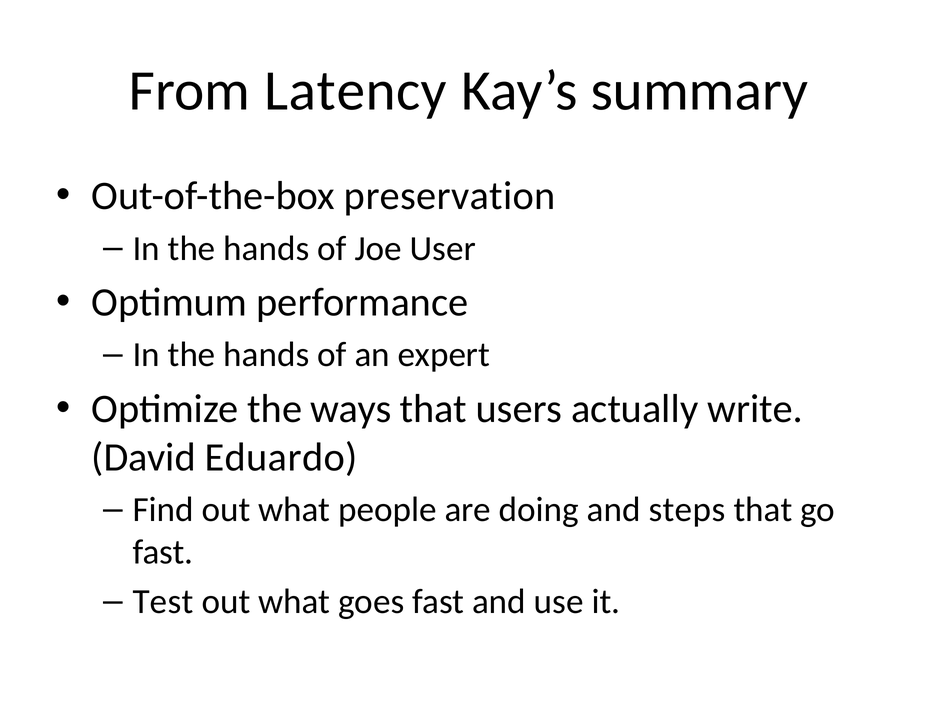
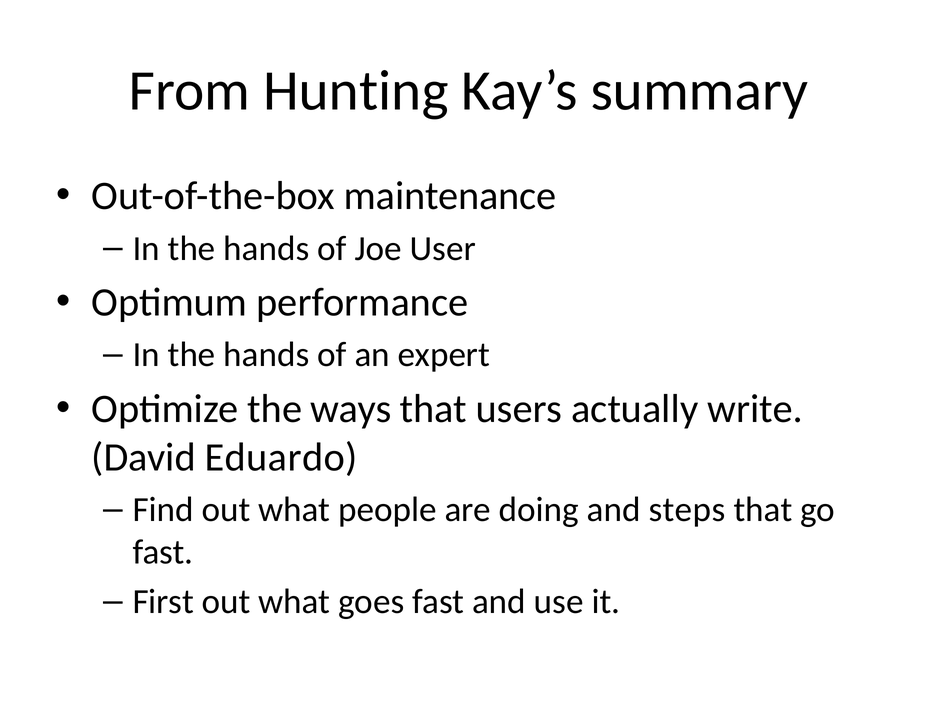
Latency: Latency -> Hunting (356, 91)
preservation: preservation -> maintenance (450, 196)
Test: Test -> First (163, 601)
